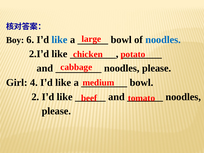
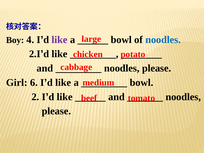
6: 6 -> 4 (30, 40)
like colour: blue -> purple (60, 40)
4: 4 -> 6 (34, 83)
